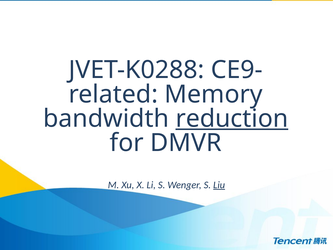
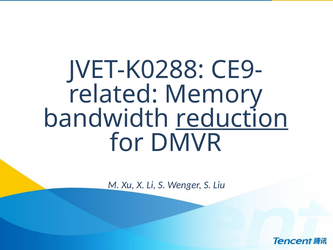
Liu underline: present -> none (219, 185)
